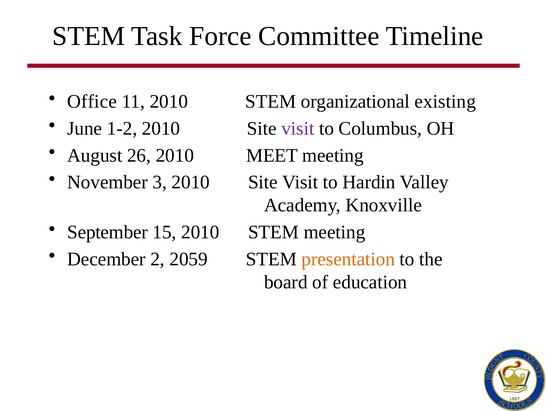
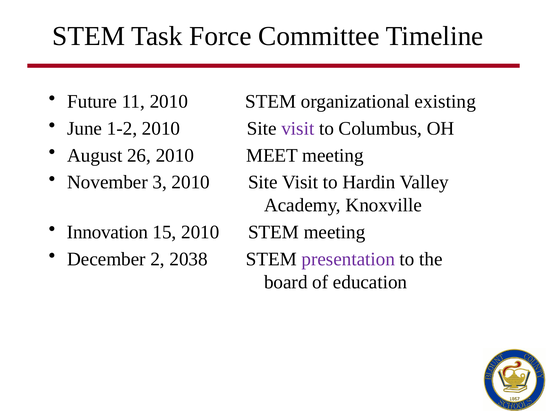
Office: Office -> Future (92, 101)
September: September -> Innovation (108, 232)
2059: 2059 -> 2038 (189, 259)
presentation colour: orange -> purple (348, 259)
